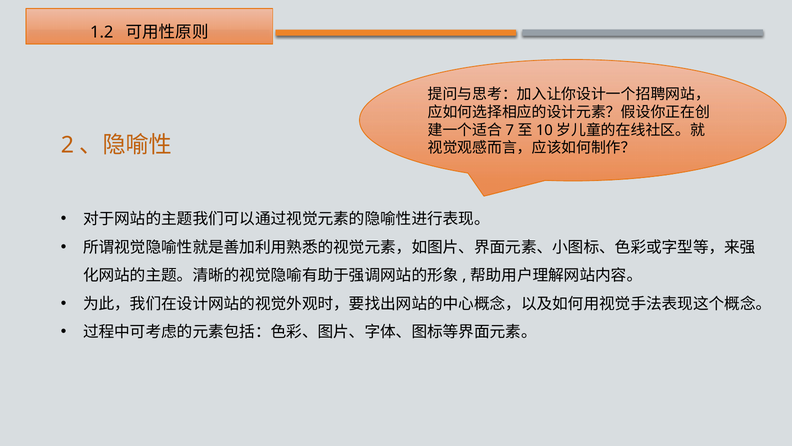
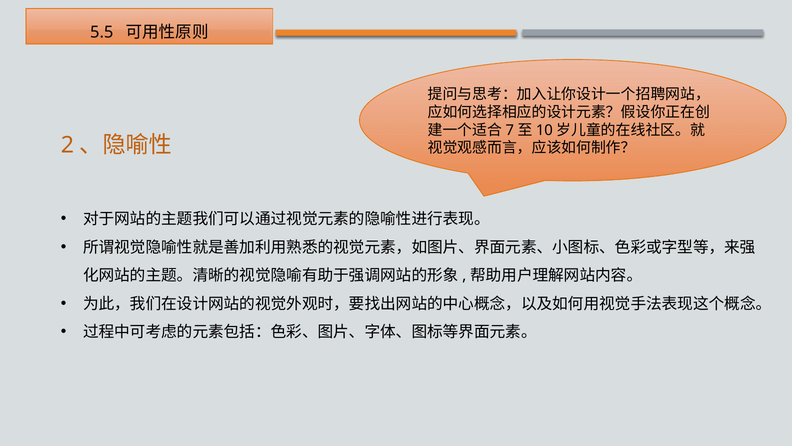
1.2: 1.2 -> 5.5 (102, 32)
